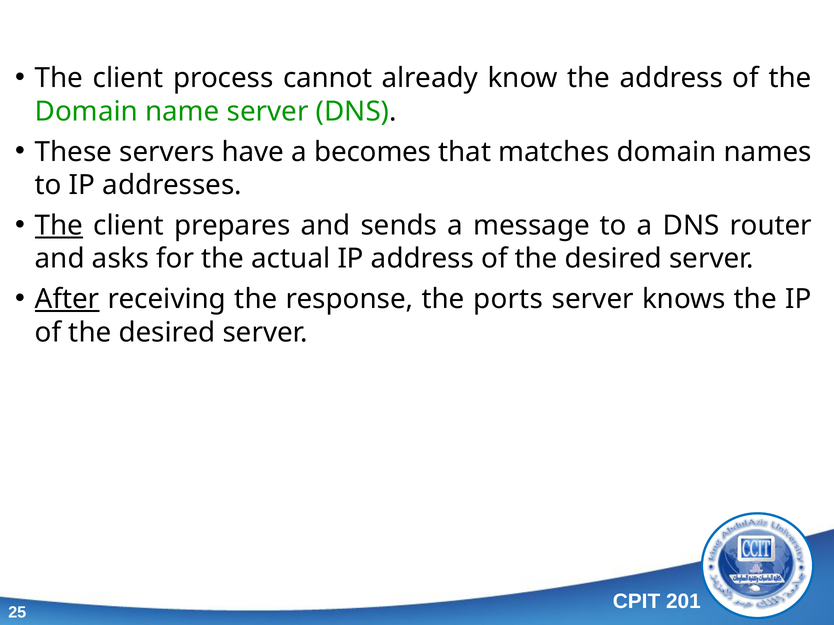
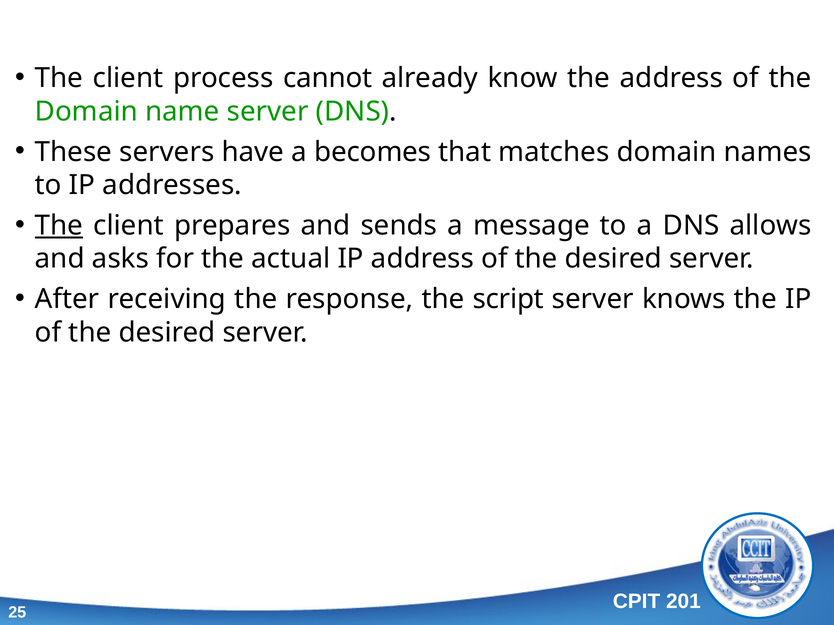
router: router -> allows (771, 226)
After underline: present -> none (67, 299)
ports: ports -> script (508, 299)
